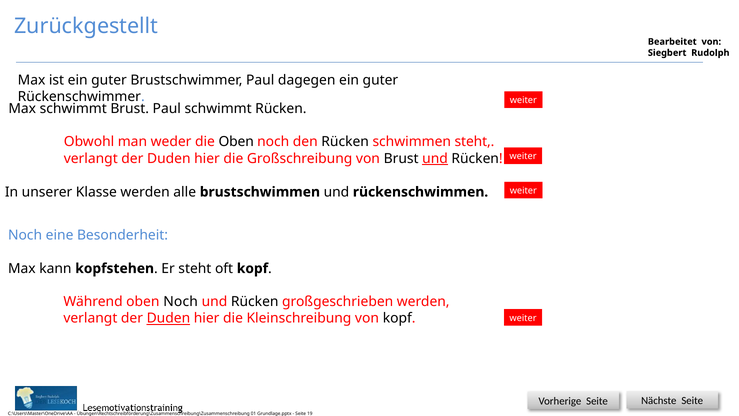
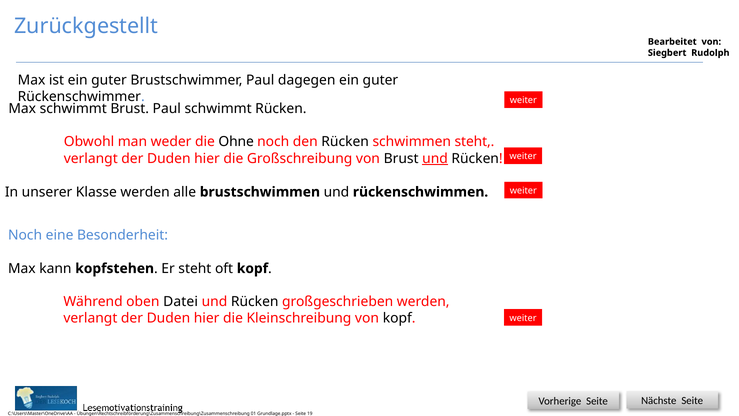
die Oben: Oben -> Ohne (236, 142)
Während oben Noch: Noch -> Datei (181, 302)
Duden underline: present -> none (168, 318)
